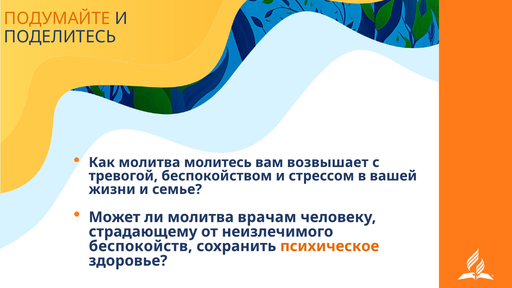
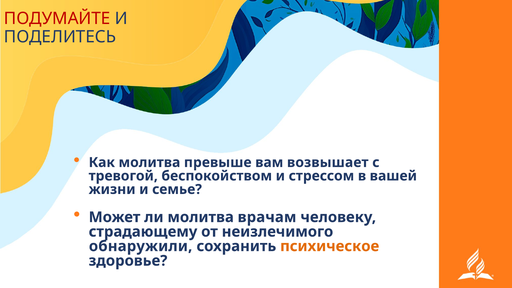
ПОДУМАЙТЕ colour: orange -> red (57, 18)
молитесь: молитесь -> превыше (218, 162)
беспокойств: беспокойств -> обнаружили (141, 246)
